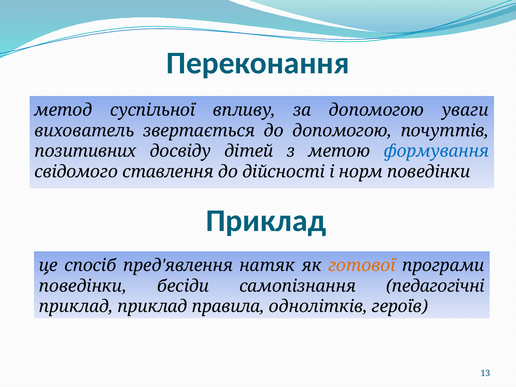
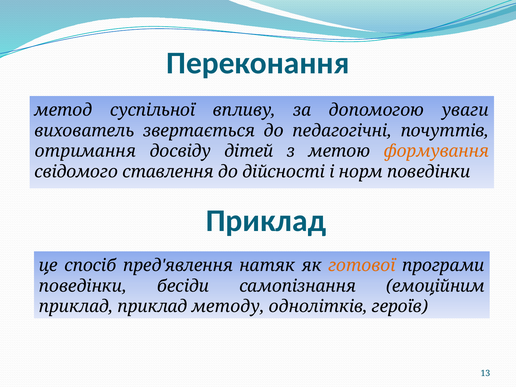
до допомогою: допомогою -> педагогічні (342, 131)
позитивних: позитивних -> отримання (85, 151)
формування colour: blue -> orange (436, 151)
педагогічні: педагогічні -> емоційним (435, 286)
правила: правила -> методу (228, 307)
